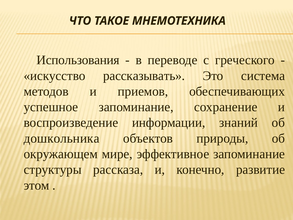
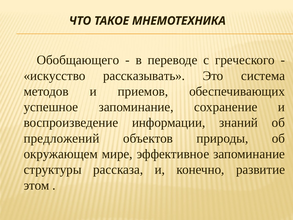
Использования: Использования -> Обобщающего (78, 60)
дошкольника: дошкольника -> предложений (62, 138)
